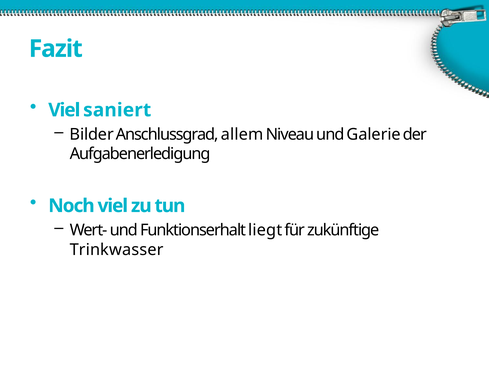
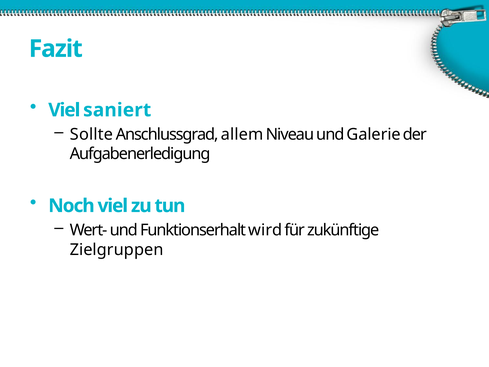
Bilder: Bilder -> Sollte (92, 134)
liegt: liegt -> wird (265, 230)
Trinkwasser: Trinkwasser -> Zielgruppen (117, 249)
